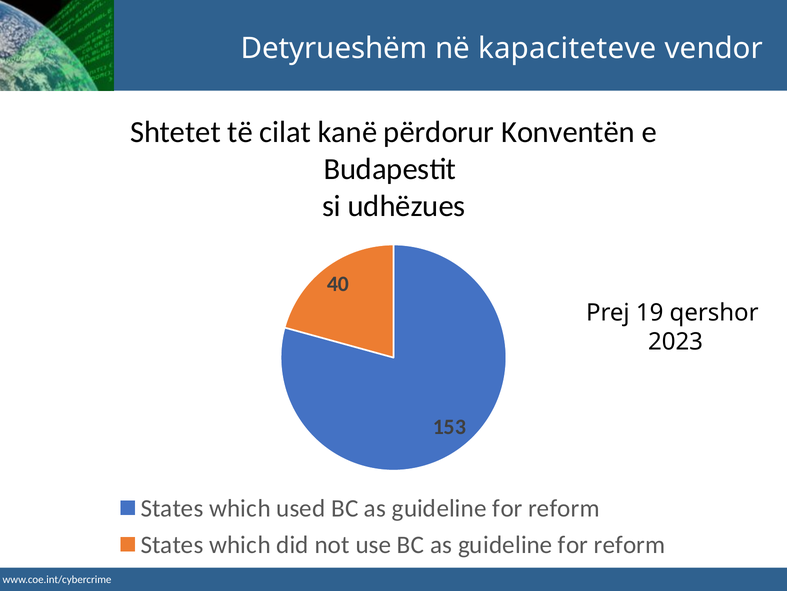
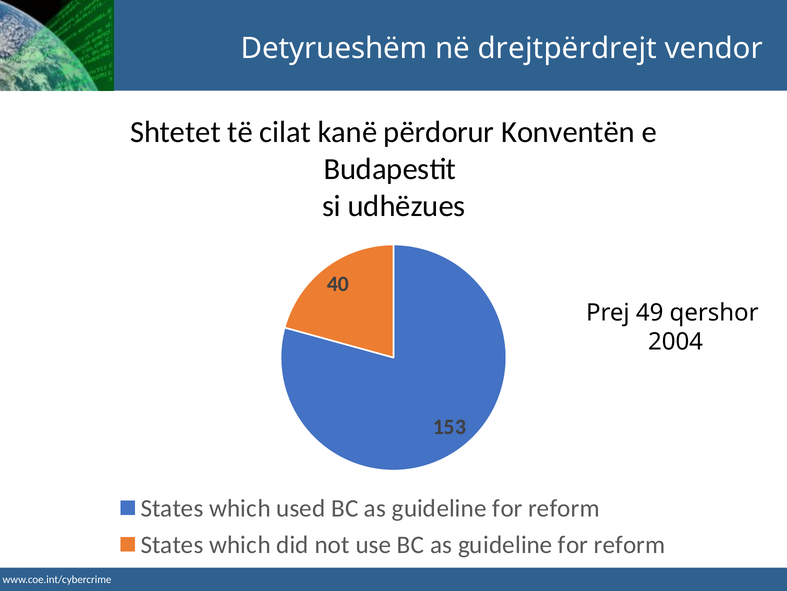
kapaciteteve: kapaciteteve -> drejtpërdrejt (567, 49)
19: 19 -> 49 (650, 312)
2023: 2023 -> 2004 (676, 341)
